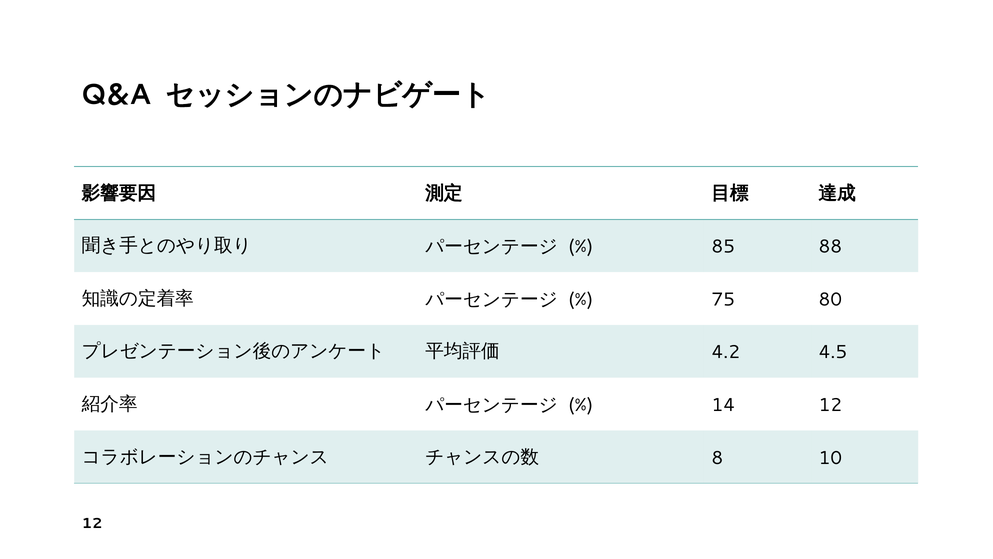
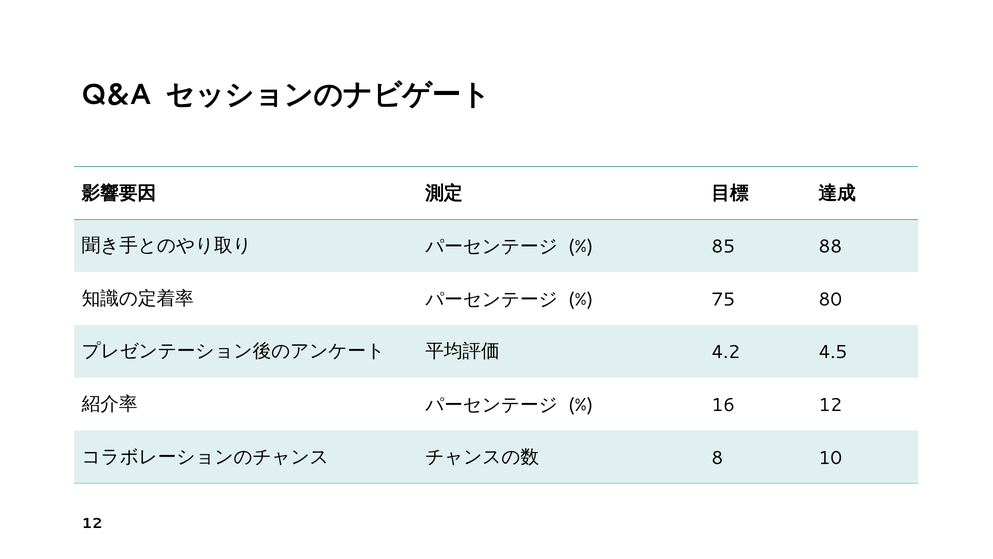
14: 14 -> 16 (723, 405)
